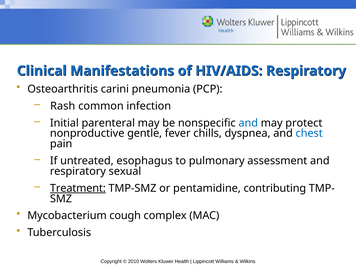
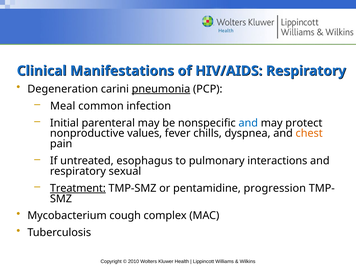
Osteoarthritis: Osteoarthritis -> Degeneration (63, 89)
pneumonia underline: none -> present (161, 89)
Rash: Rash -> Meal (63, 106)
gentle: gentle -> values (145, 133)
chest colour: blue -> orange (309, 133)
assessment: assessment -> interactions (277, 161)
contributing: contributing -> progression (275, 188)
